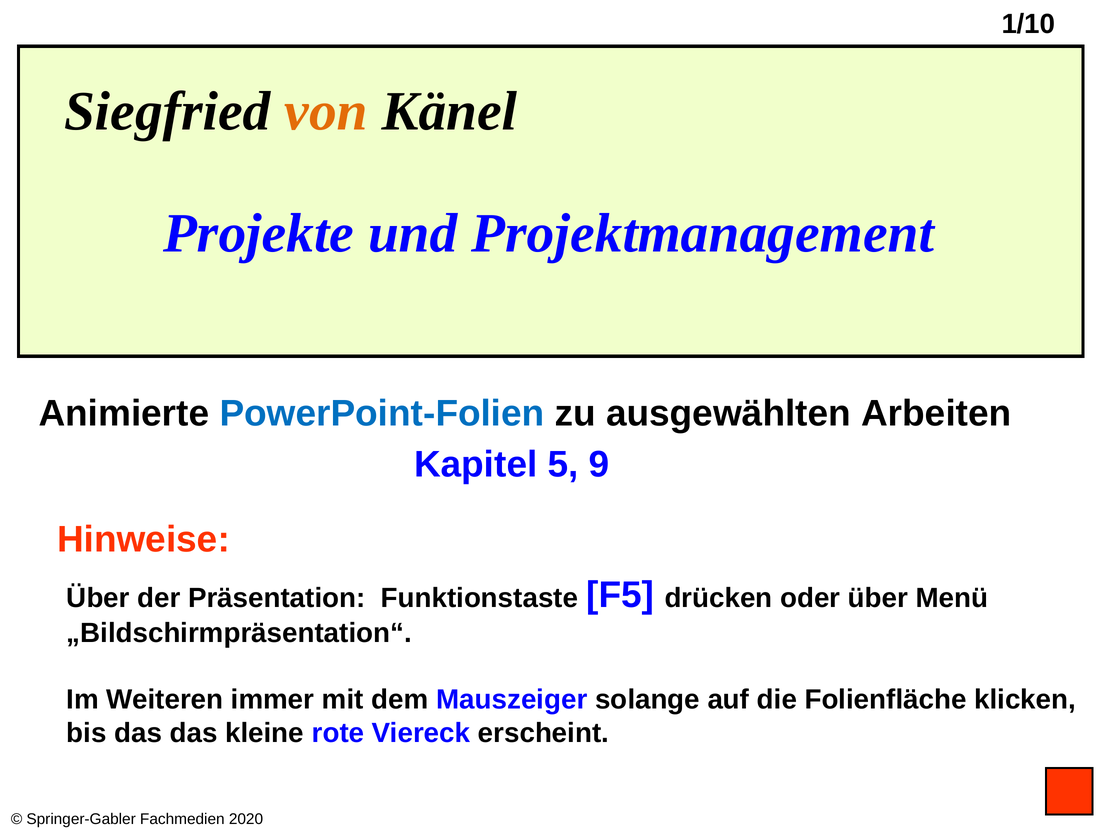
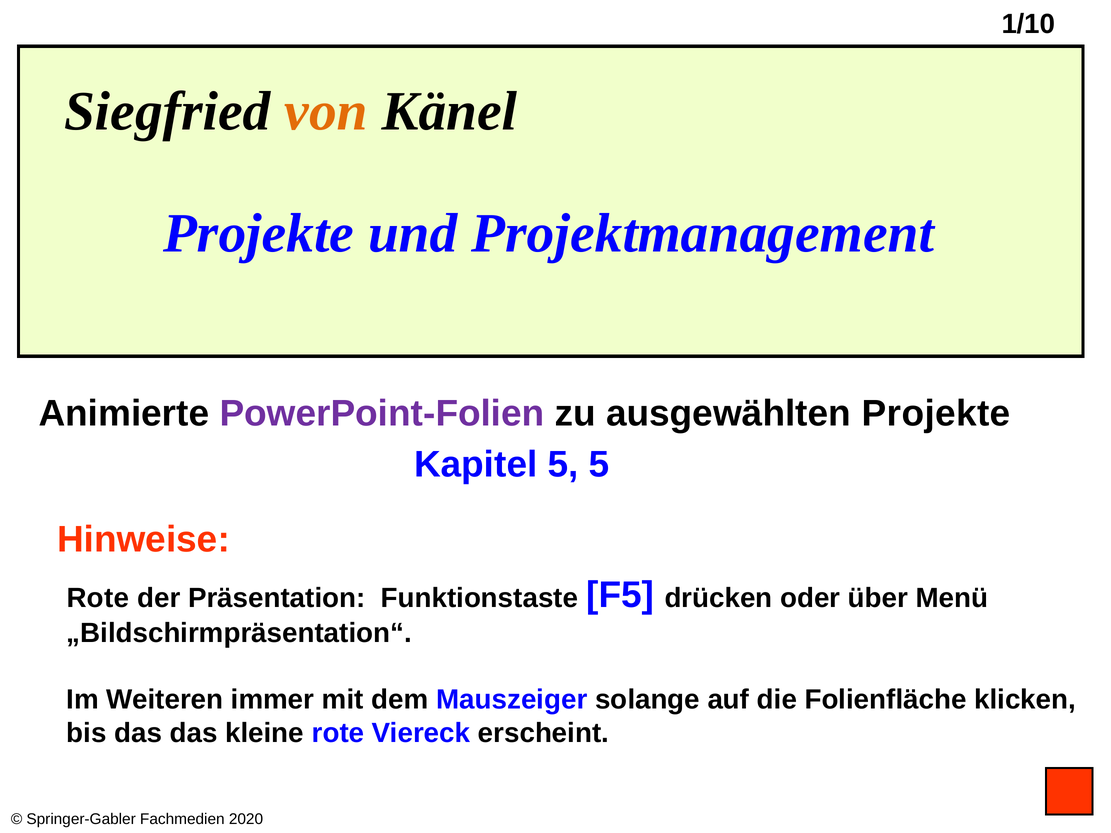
PowerPoint-Folien colour: blue -> purple (382, 414)
ausgewählten Arbeiten: Arbeiten -> Projekte (936, 414)
5 9: 9 -> 5 (599, 465)
Über: Über -> Rote (98, 598)
